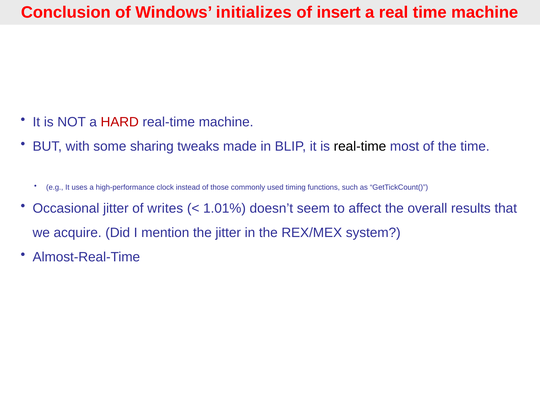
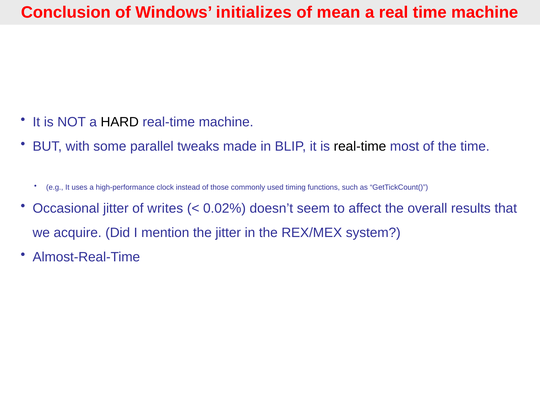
insert: insert -> mean (338, 12)
HARD colour: red -> black (120, 122)
sharing: sharing -> parallel (152, 146)
1.01%: 1.01% -> 0.02% (225, 208)
